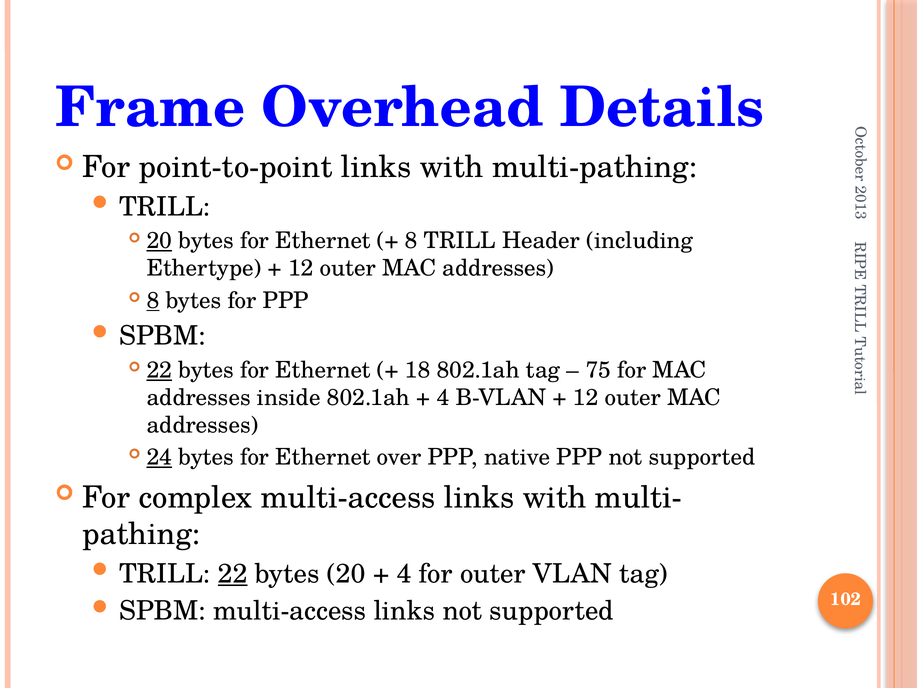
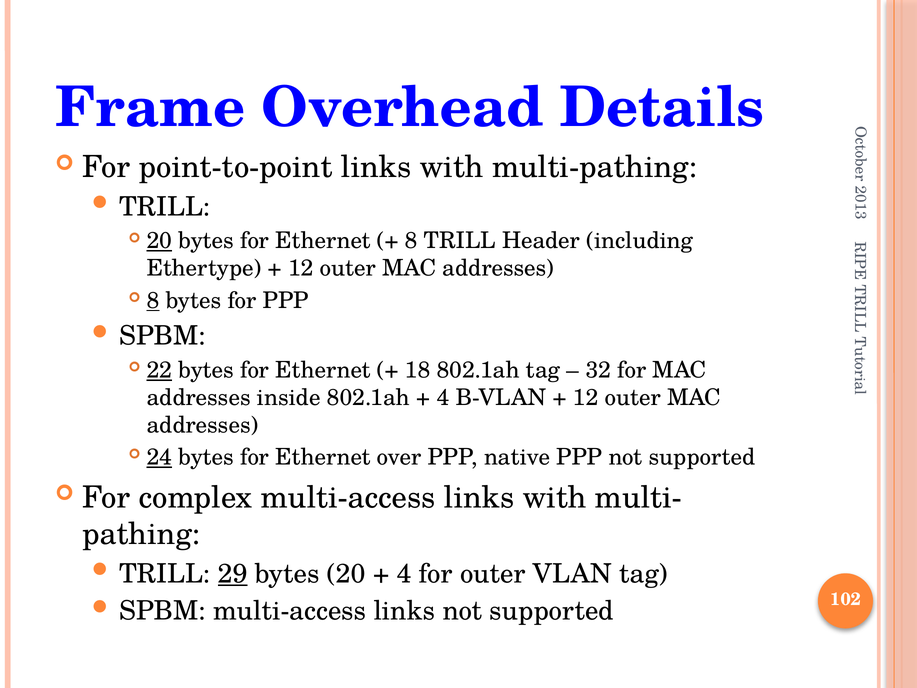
75: 75 -> 32 (598, 370)
TRILL 22: 22 -> 29 (233, 574)
